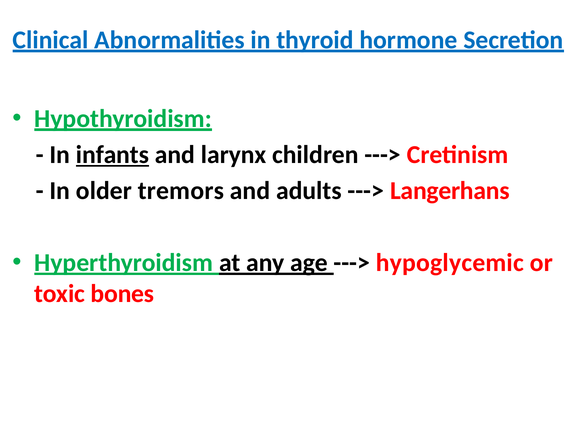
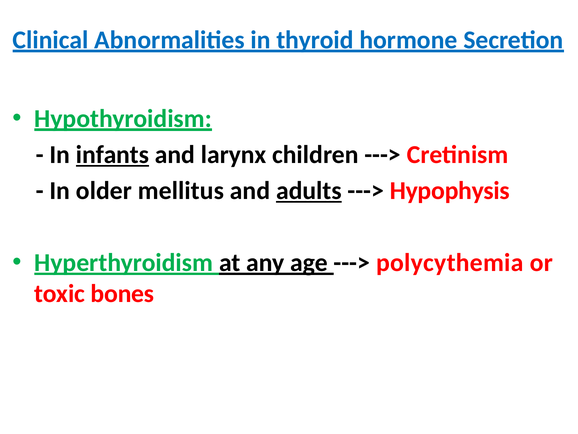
tremors: tremors -> mellitus (181, 191)
adults underline: none -> present (309, 191)
Langerhans: Langerhans -> Hypophysis (450, 191)
hypoglycemic: hypoglycemic -> polycythemia (450, 263)
